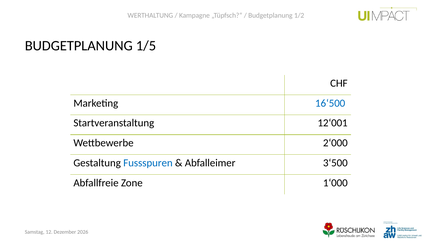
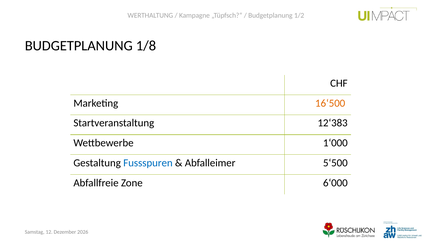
1/5: 1/5 -> 1/8 (146, 46)
16‘500 colour: blue -> orange (330, 103)
12‘001: 12‘001 -> 12‘383 (333, 123)
2‘000: 2‘000 -> 1‘000 (335, 143)
3‘500: 3‘500 -> 5‘500 (335, 163)
1‘000: 1‘000 -> 6‘000 (335, 183)
